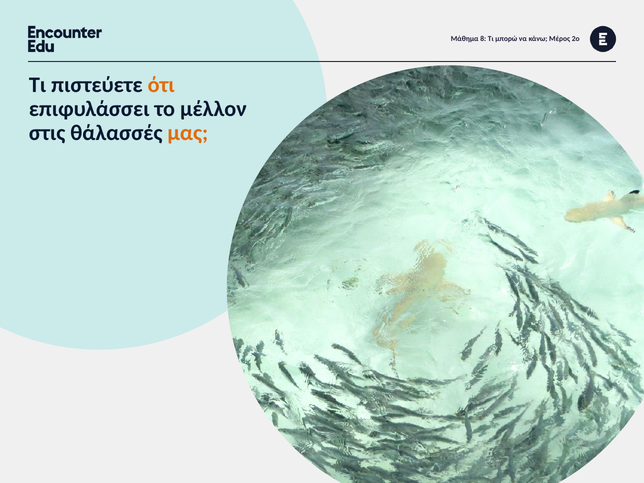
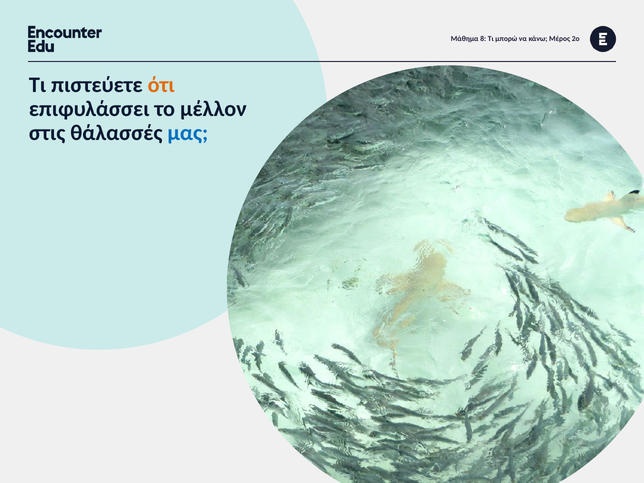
μας colour: orange -> blue (188, 133)
